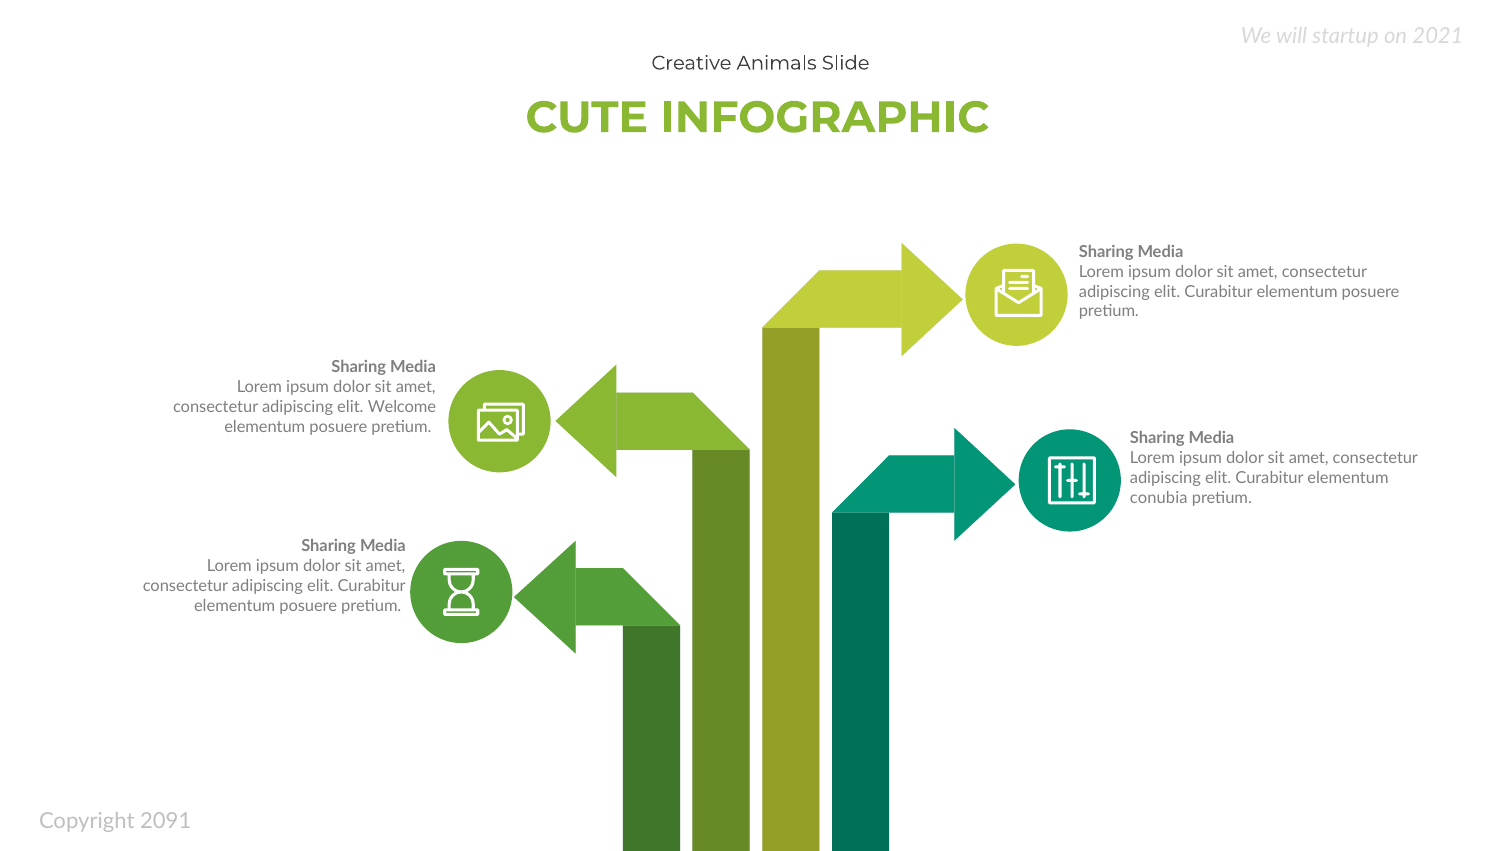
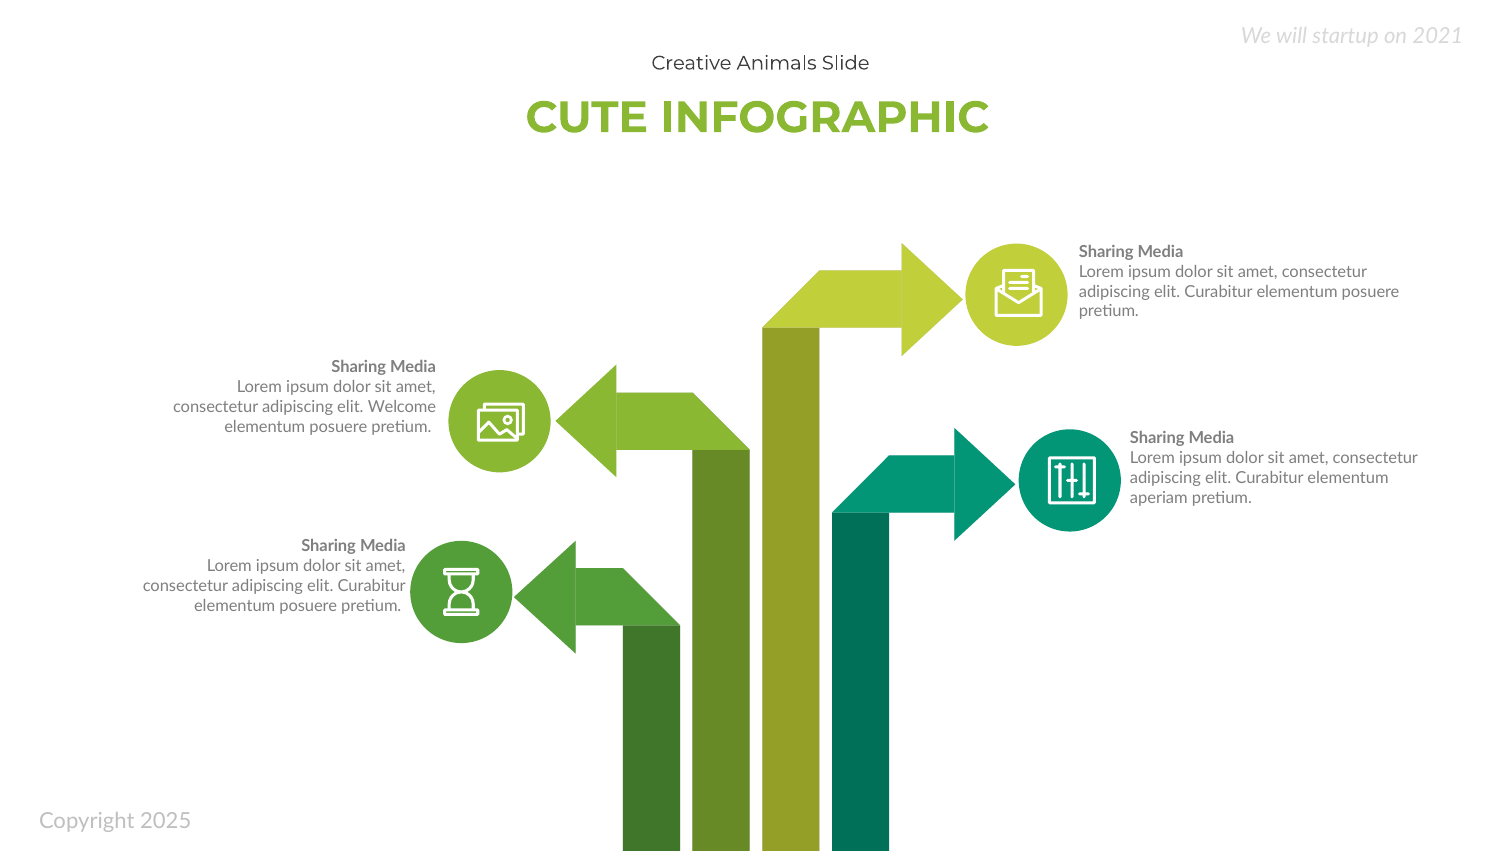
conubia: conubia -> aperiam (1159, 497)
2091: 2091 -> 2025 (166, 820)
